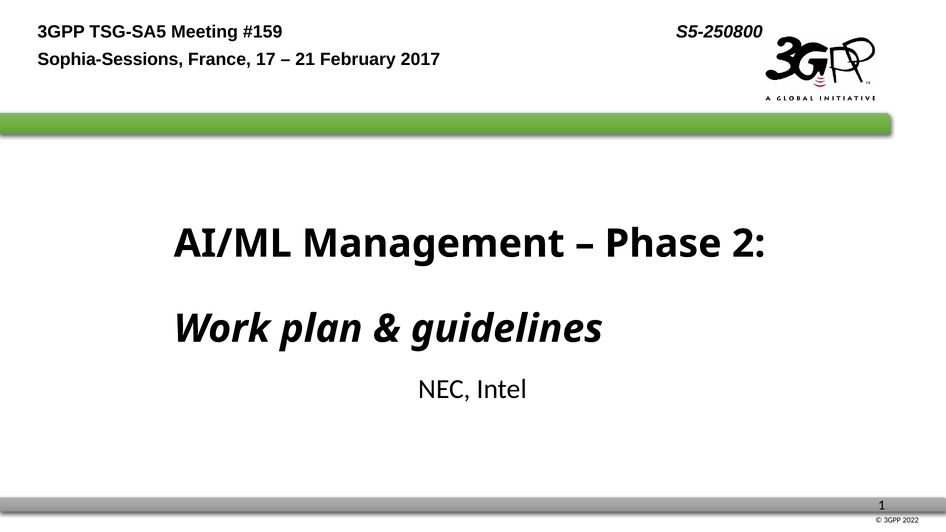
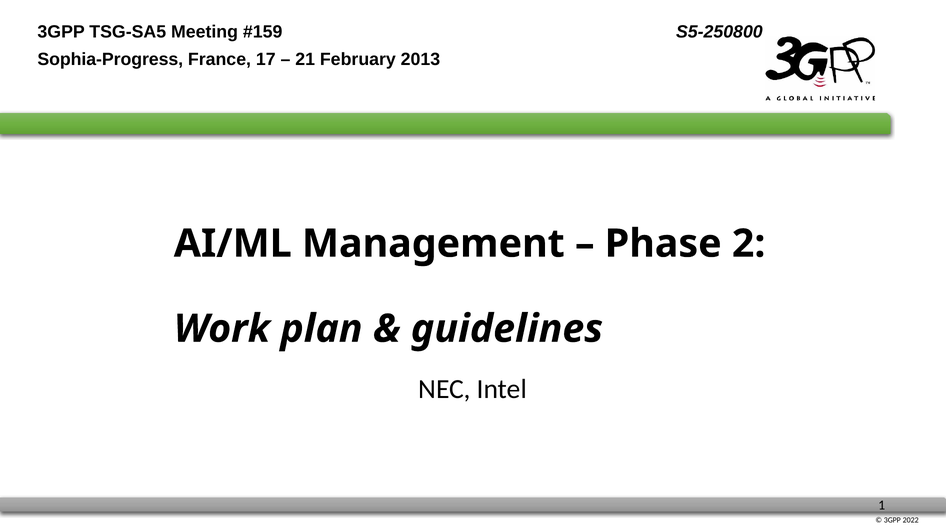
Sophia-Sessions: Sophia-Sessions -> Sophia-Progress (110, 59)
2017: 2017 -> 2013 (420, 59)
